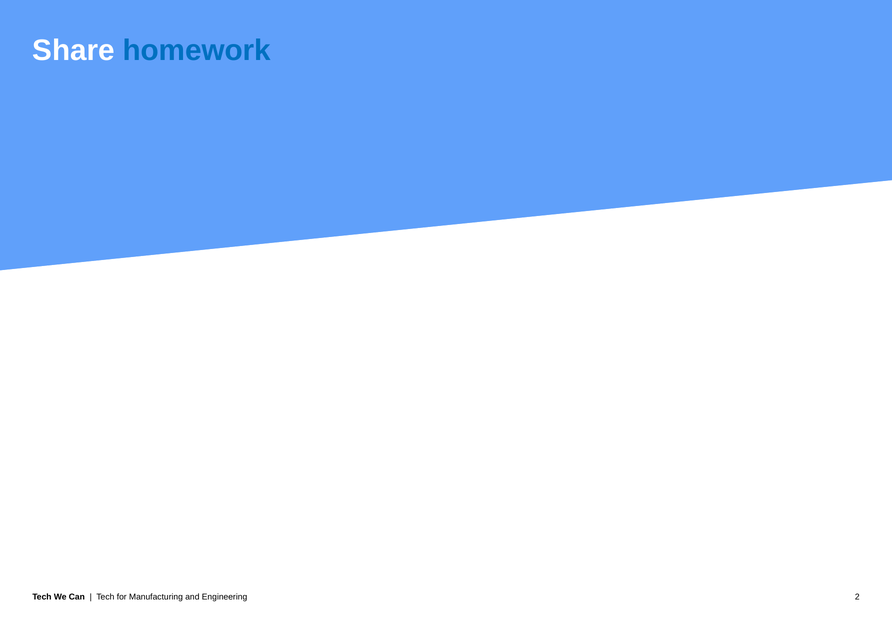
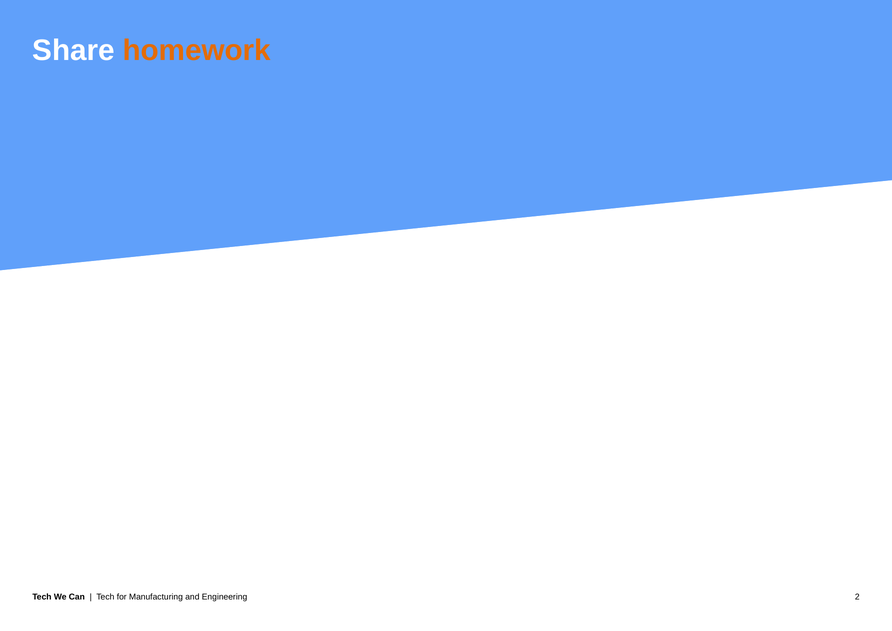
homework colour: blue -> orange (197, 50)
